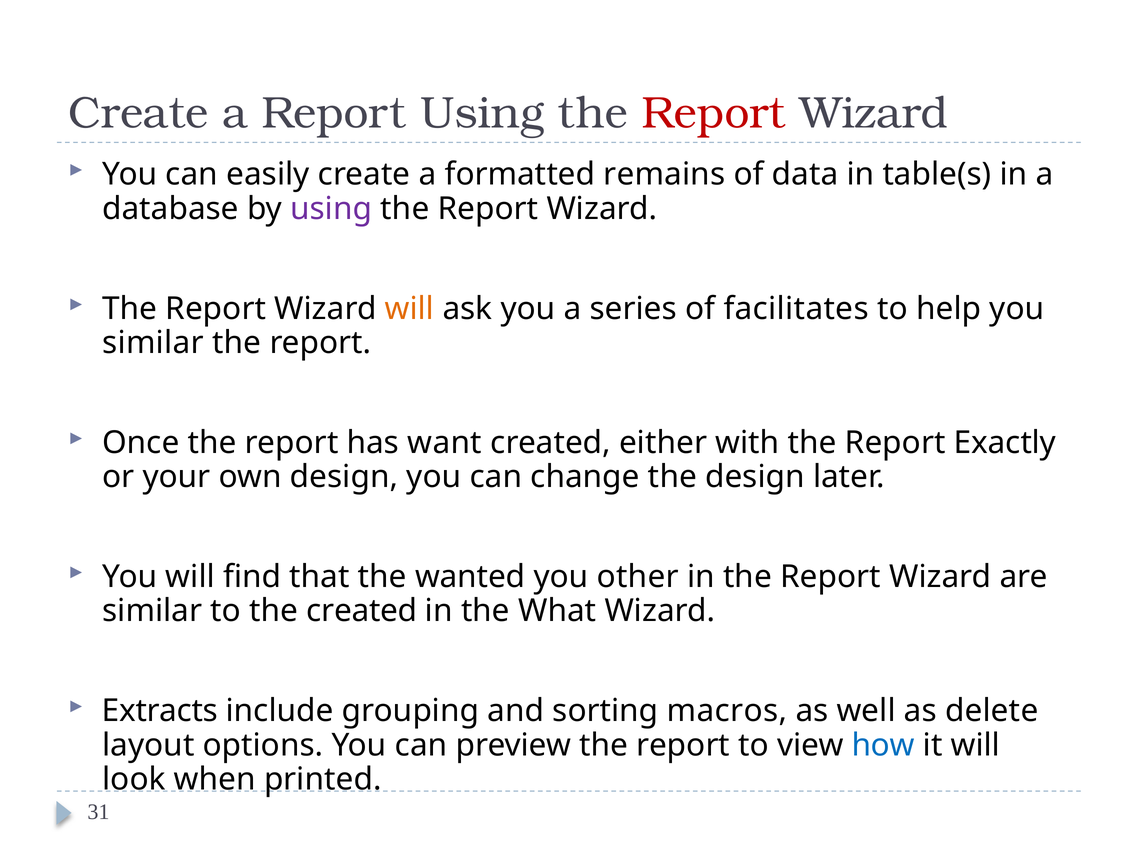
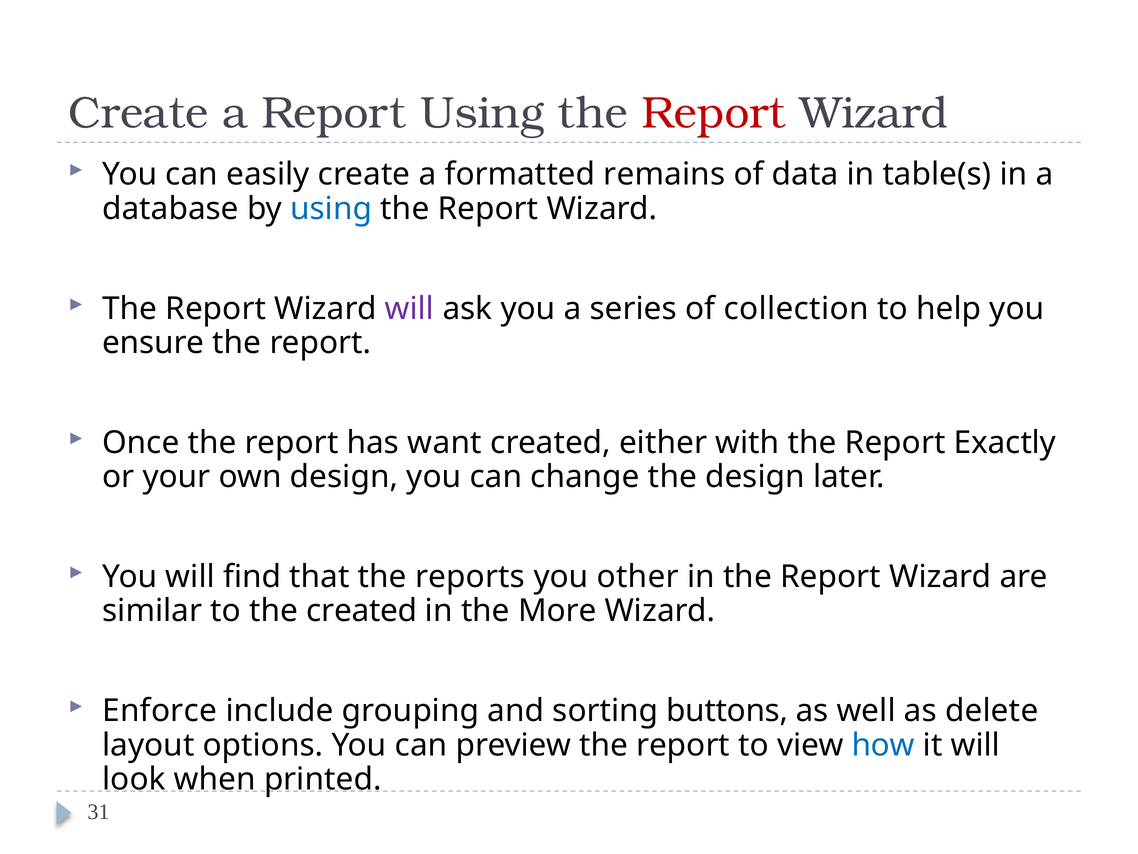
using colour: purple -> blue (331, 208)
will colour: orange -> purple (409, 308)
facilitates: facilitates -> collection (796, 308)
similar: similar -> ensure (153, 343)
wanted: wanted -> reports (470, 576)
What: What -> More (557, 611)
Extracts: Extracts -> Enforce (160, 711)
macros: macros -> buttons (727, 711)
